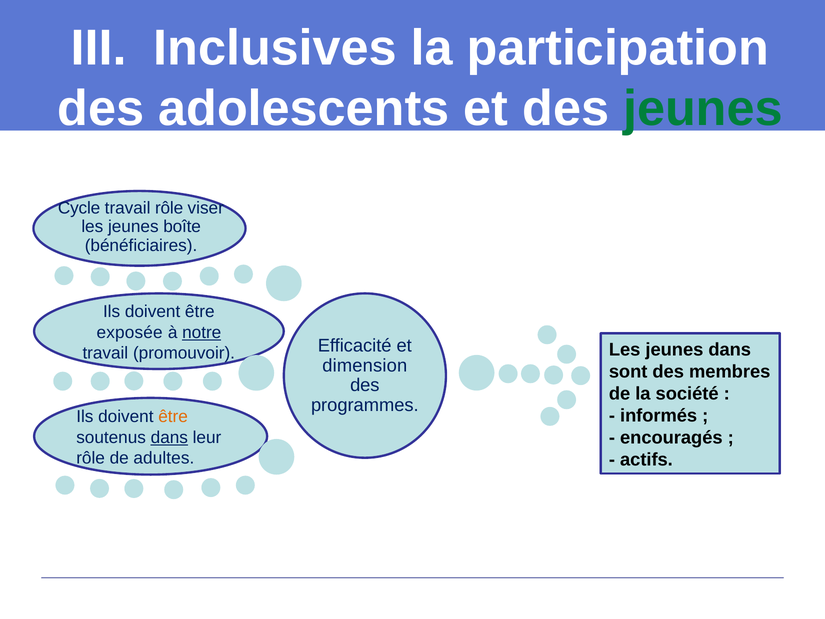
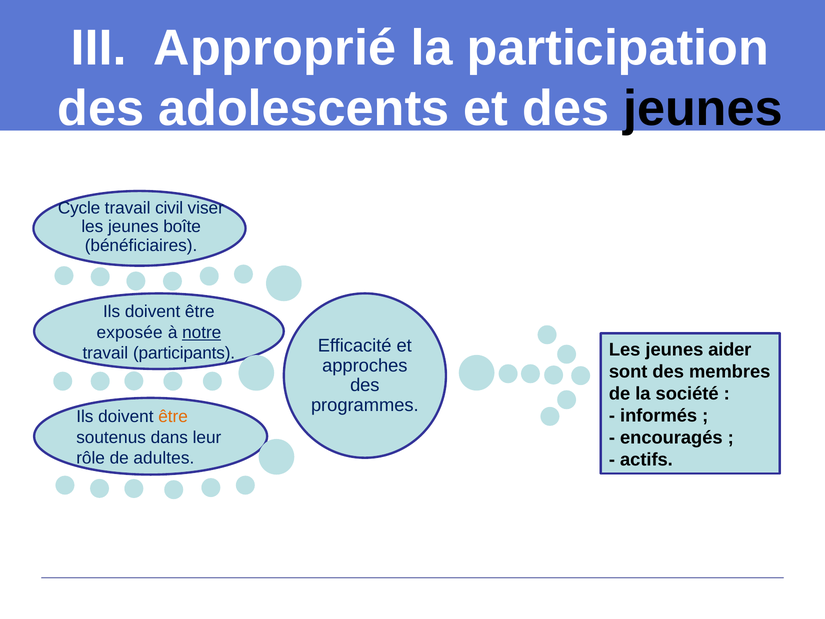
Inclusives: Inclusives -> Approprié (275, 48)
jeunes colour: green -> black (703, 109)
travail rôle: rôle -> civil (169, 208)
promouvoir: promouvoir -> participants (184, 353)
jeunes dans: dans -> aider (730, 350)
dimension: dimension -> approches (365, 365)
dans underline: present -> none (169, 437)
